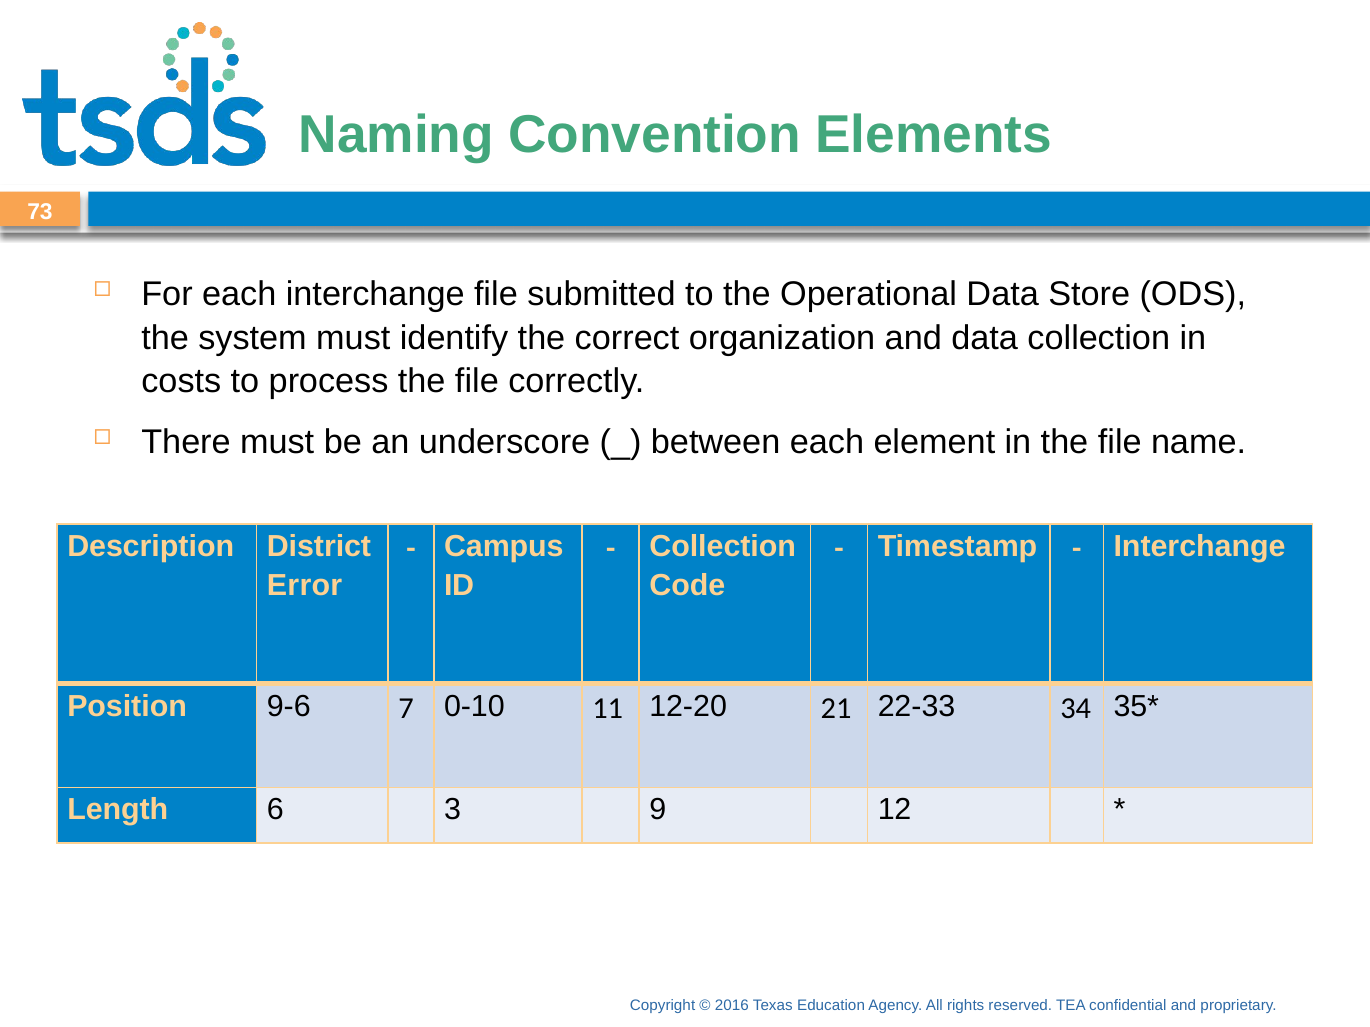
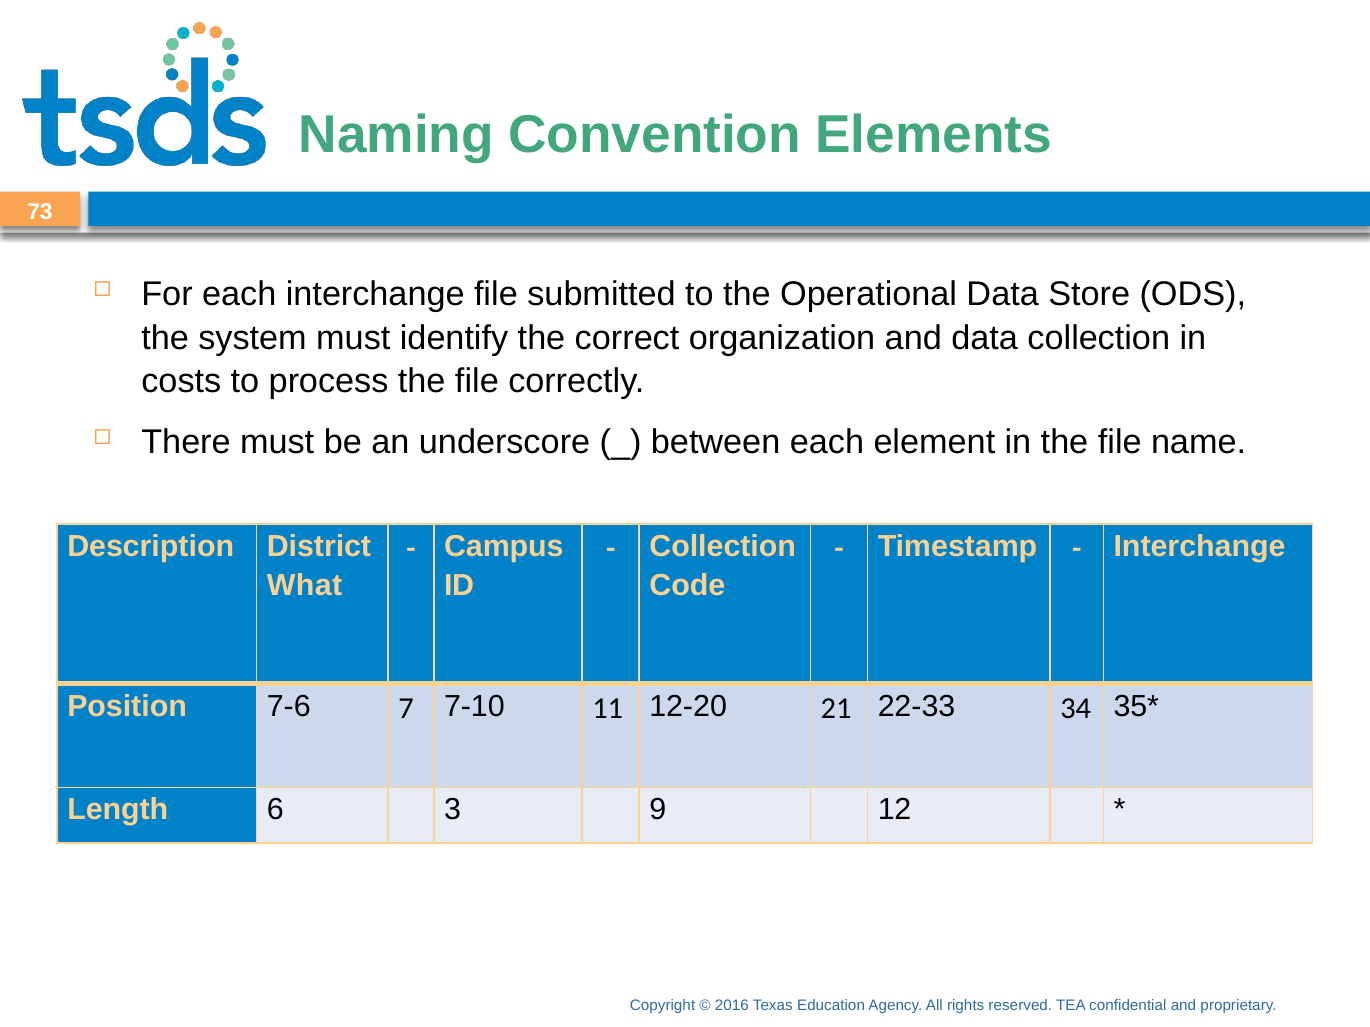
Error: Error -> What (305, 586)
9-6: 9-6 -> 7-6 (289, 707)
0-10: 0-10 -> 7-10 (474, 707)
